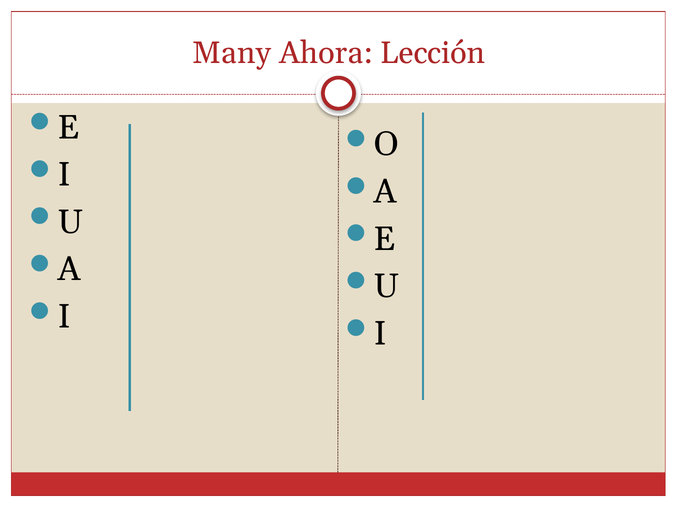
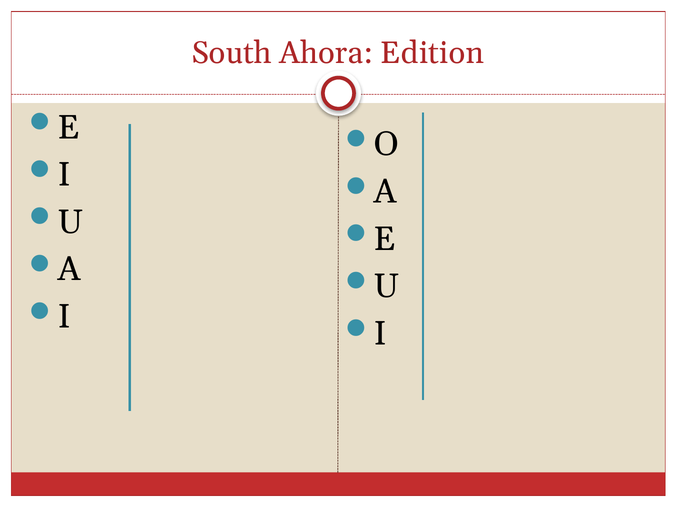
Many: Many -> South (232, 53)
Lección: Lección -> Edition (432, 53)
